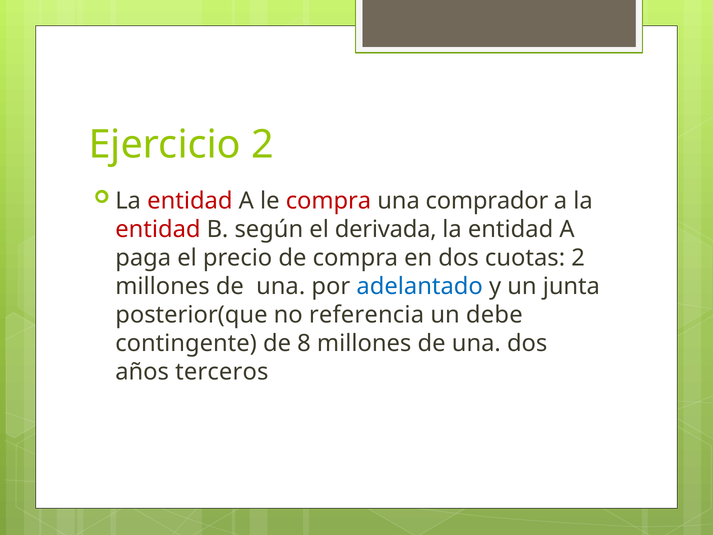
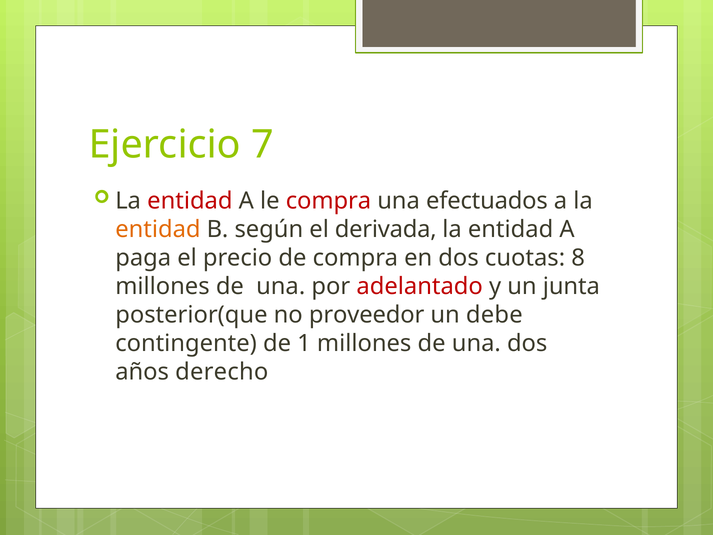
Ejercicio 2: 2 -> 7 (262, 145)
comprador: comprador -> efectuados (487, 201)
entidad colour: red -> orange (158, 229)
cuotas 2: 2 -> 8 (578, 258)
adelantado colour: blue -> red (420, 286)
referencia: referencia -> proveedor (367, 315)
8: 8 -> 1 (304, 343)
terceros: terceros -> derecho (222, 372)
